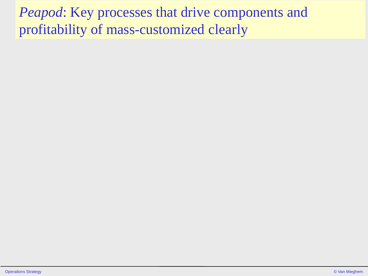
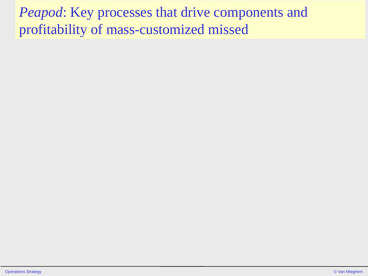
clearly: clearly -> missed (228, 29)
